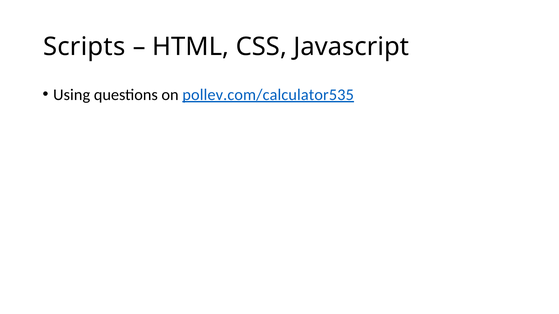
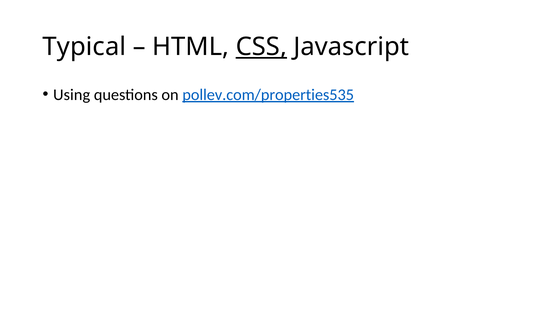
Scripts: Scripts -> Typical (84, 47)
CSS underline: none -> present (261, 47)
pollev.com/calculator535: pollev.com/calculator535 -> pollev.com/properties535 (268, 95)
